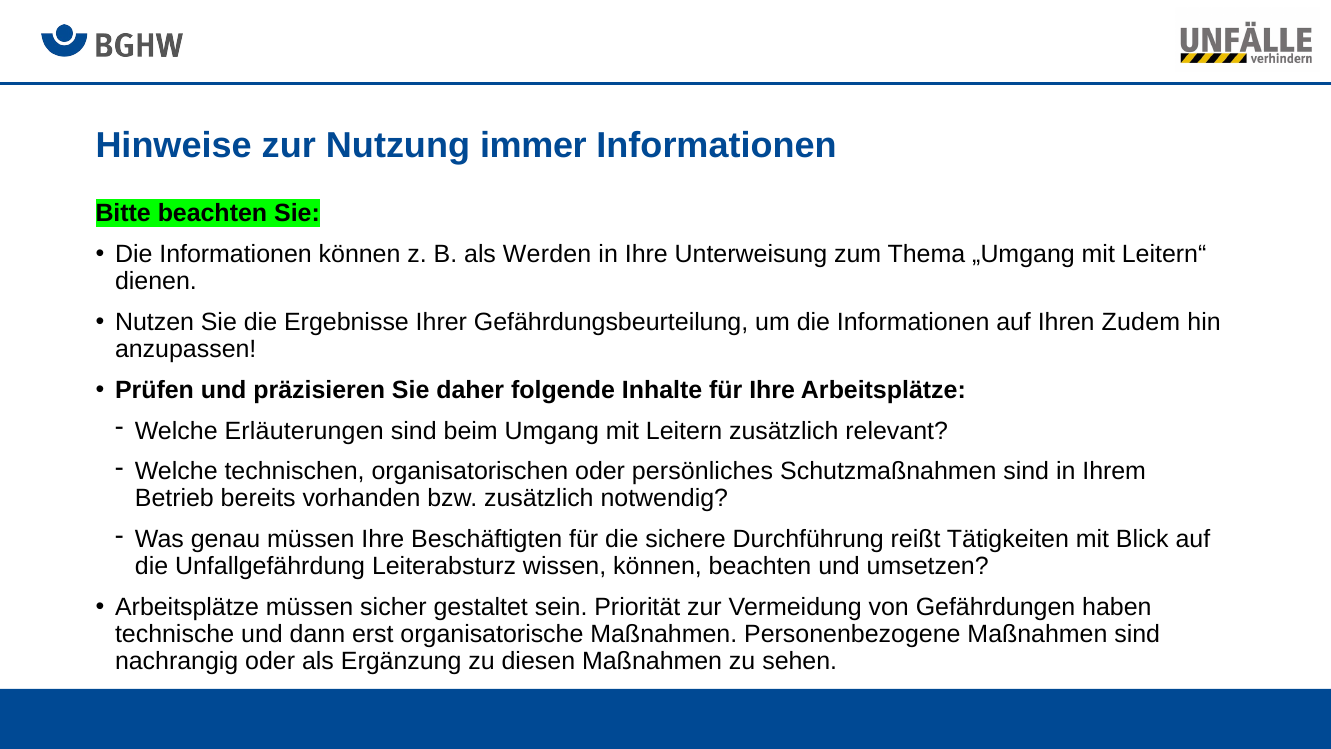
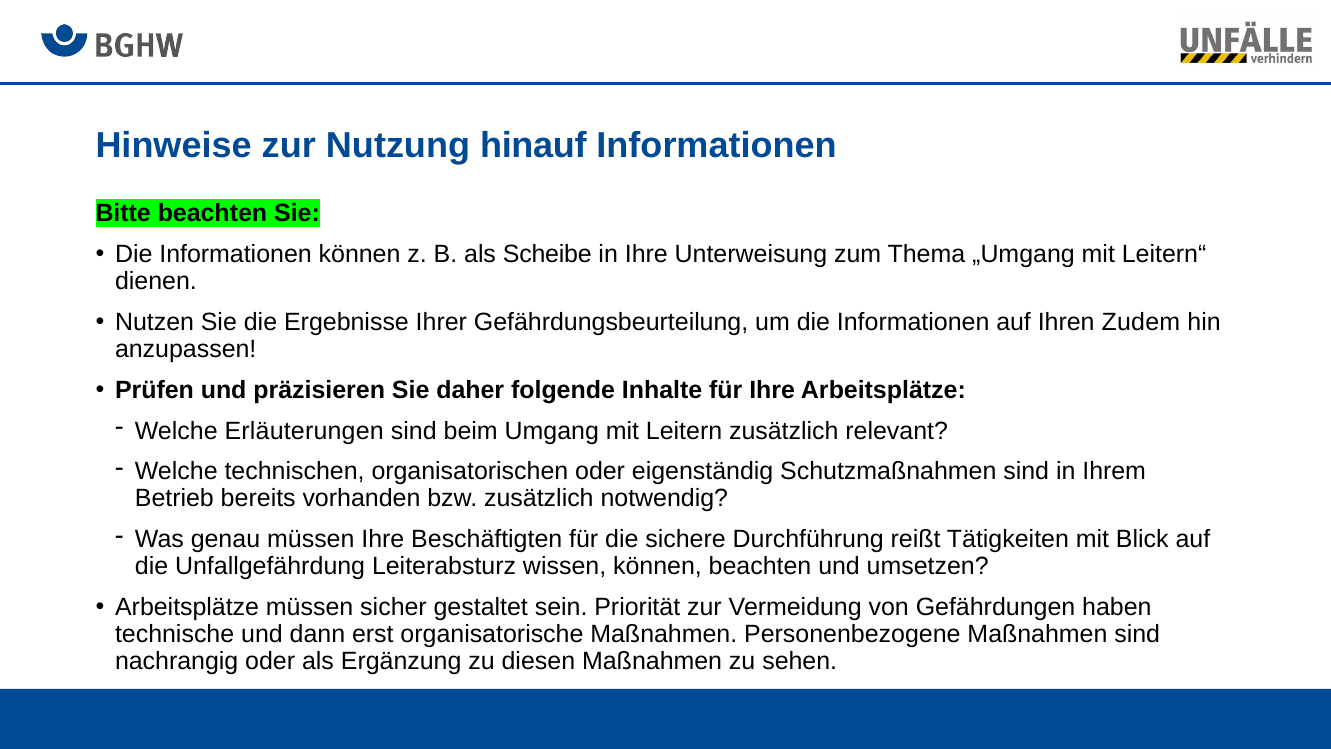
immer: immer -> hinauf (533, 146)
Werden: Werden -> Scheibe (547, 254)
persönliches: persönliches -> eigenständig (703, 472)
